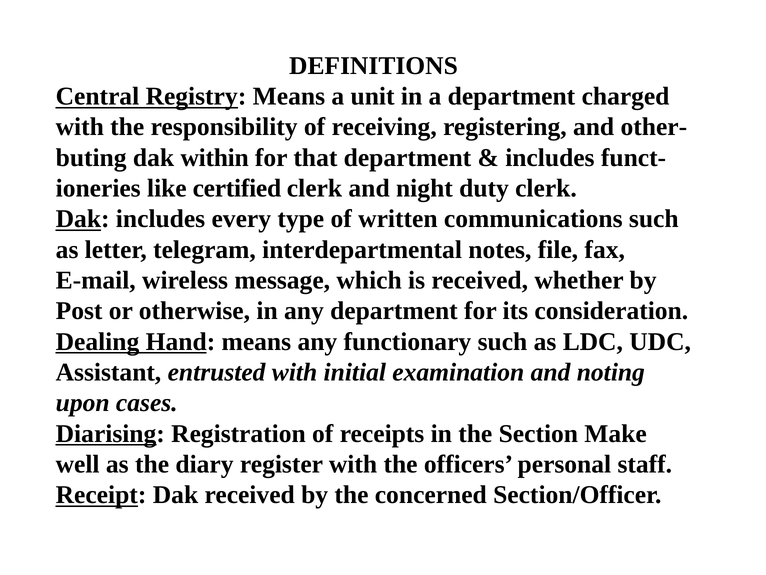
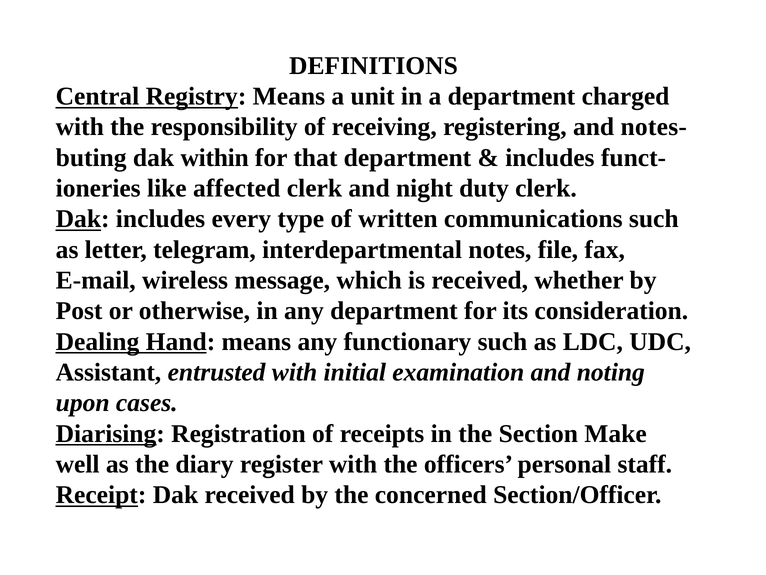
other-: other- -> notes- (654, 127)
certified: certified -> affected (237, 188)
